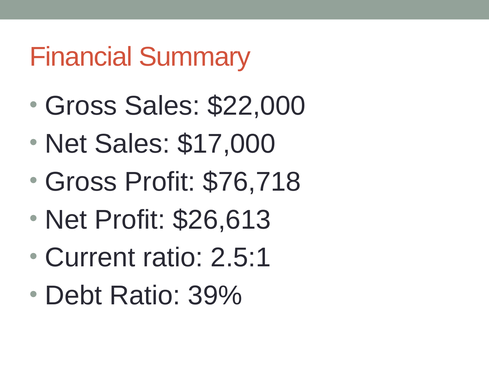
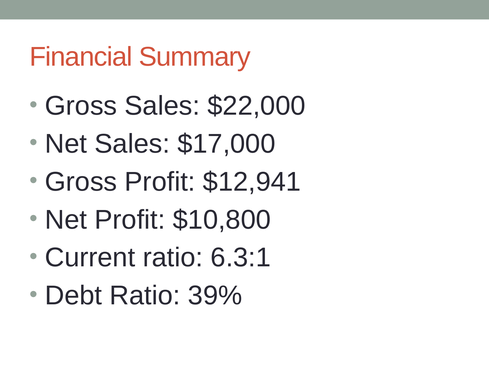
$76,718: $76,718 -> $12,941 (252, 182)
$26,613: $26,613 -> $10,800 (222, 220)
2.5:1: 2.5:1 -> 6.3:1 (241, 258)
